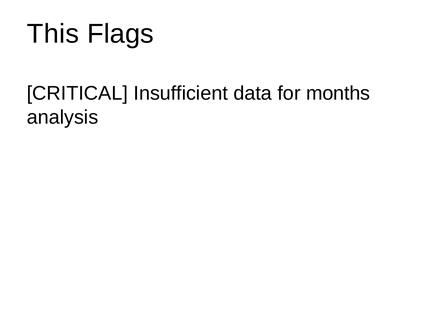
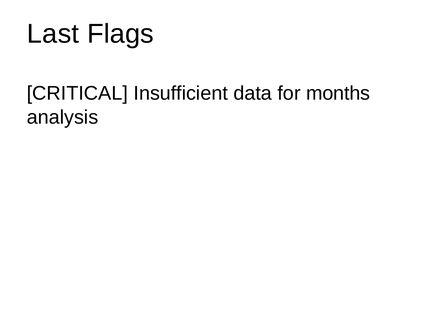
This: This -> Last (53, 34)
